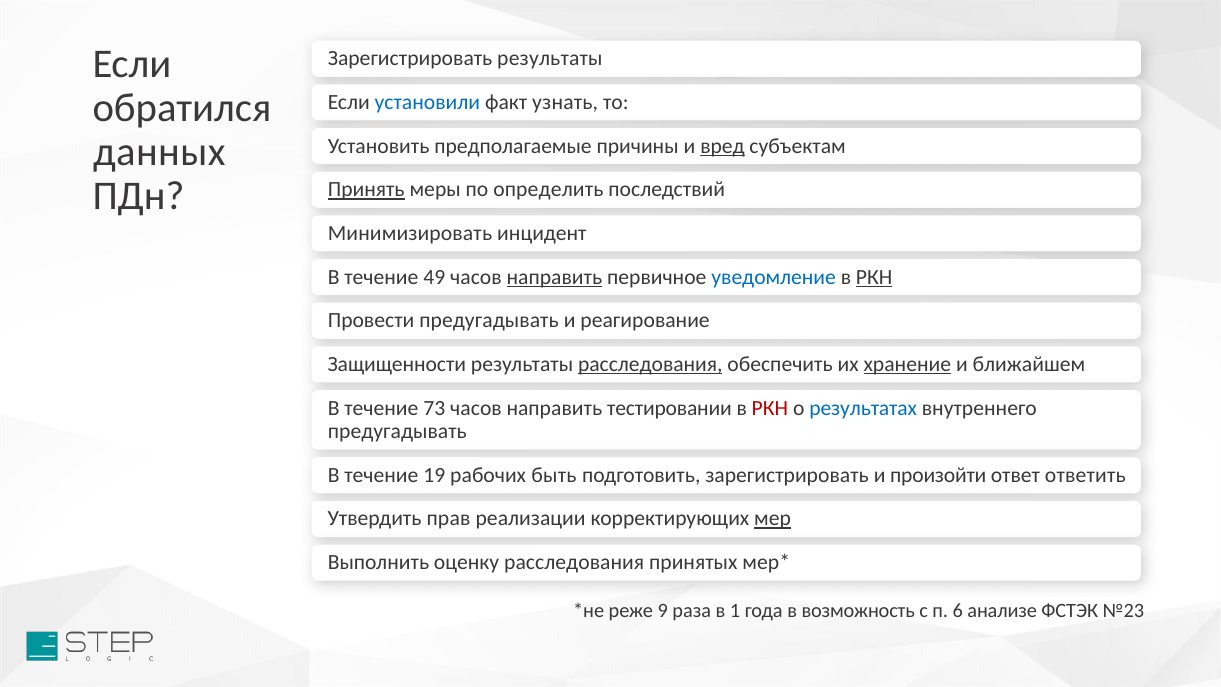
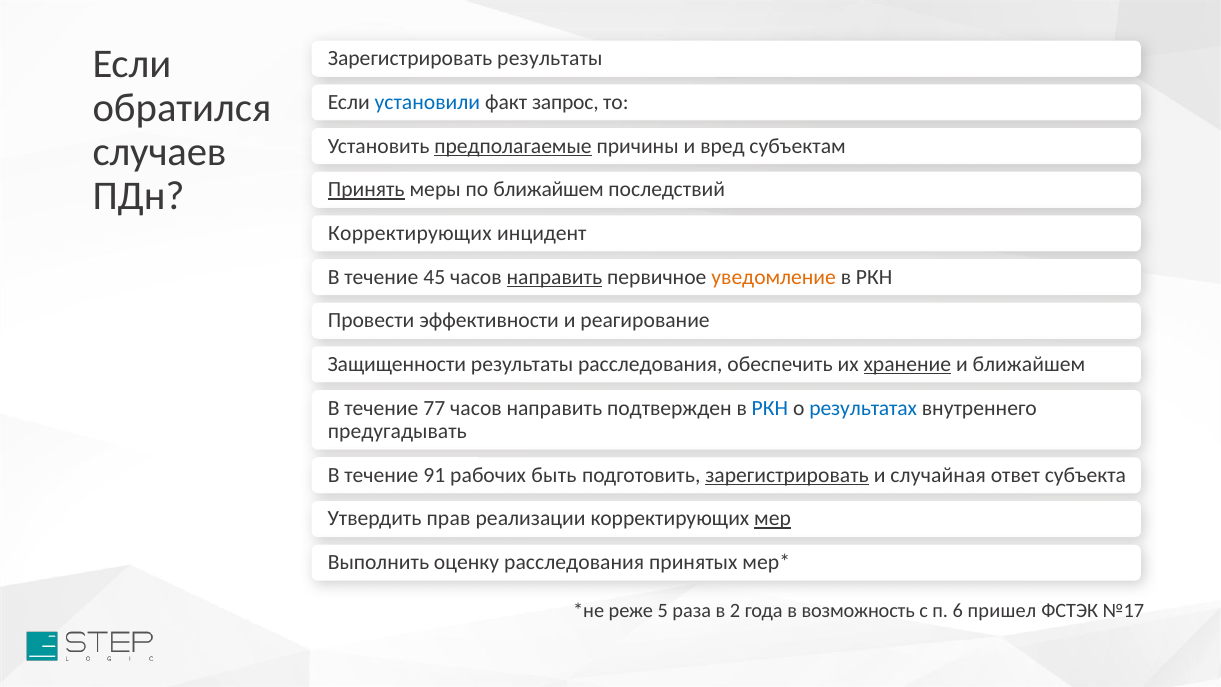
узнать: узнать -> запрос (565, 102)
данных: данных -> случаев (160, 152)
предполагаемые underline: none -> present (513, 146)
вред underline: present -> none (722, 146)
по определить: определить -> ближайшем (549, 190)
Минимизировать: Минимизировать -> Корректирующих (410, 233)
49: 49 -> 45 (434, 277)
уведомление colour: blue -> orange (774, 277)
РКН underline: present -> none (874, 277)
Провести предугадывать: предугадывать -> эффективности (489, 321)
расследования underline: present -> none (650, 364)
73: 73 -> 77 (434, 408)
тестировании: тестировании -> подтвержден (669, 408)
РКН colour: red -> blue (770, 408)
19: 19 -> 91 (434, 475)
зарегистрировать underline: none -> present (787, 475)
произойти: произойти -> случайная (938, 475)
ответить: ответить -> субъекта (1085, 475)
9: 9 -> 5 (663, 611)
1: 1 -> 2 (735, 611)
анализе: анализе -> пришел (1002, 611)
№23: №23 -> №17 (1123, 611)
